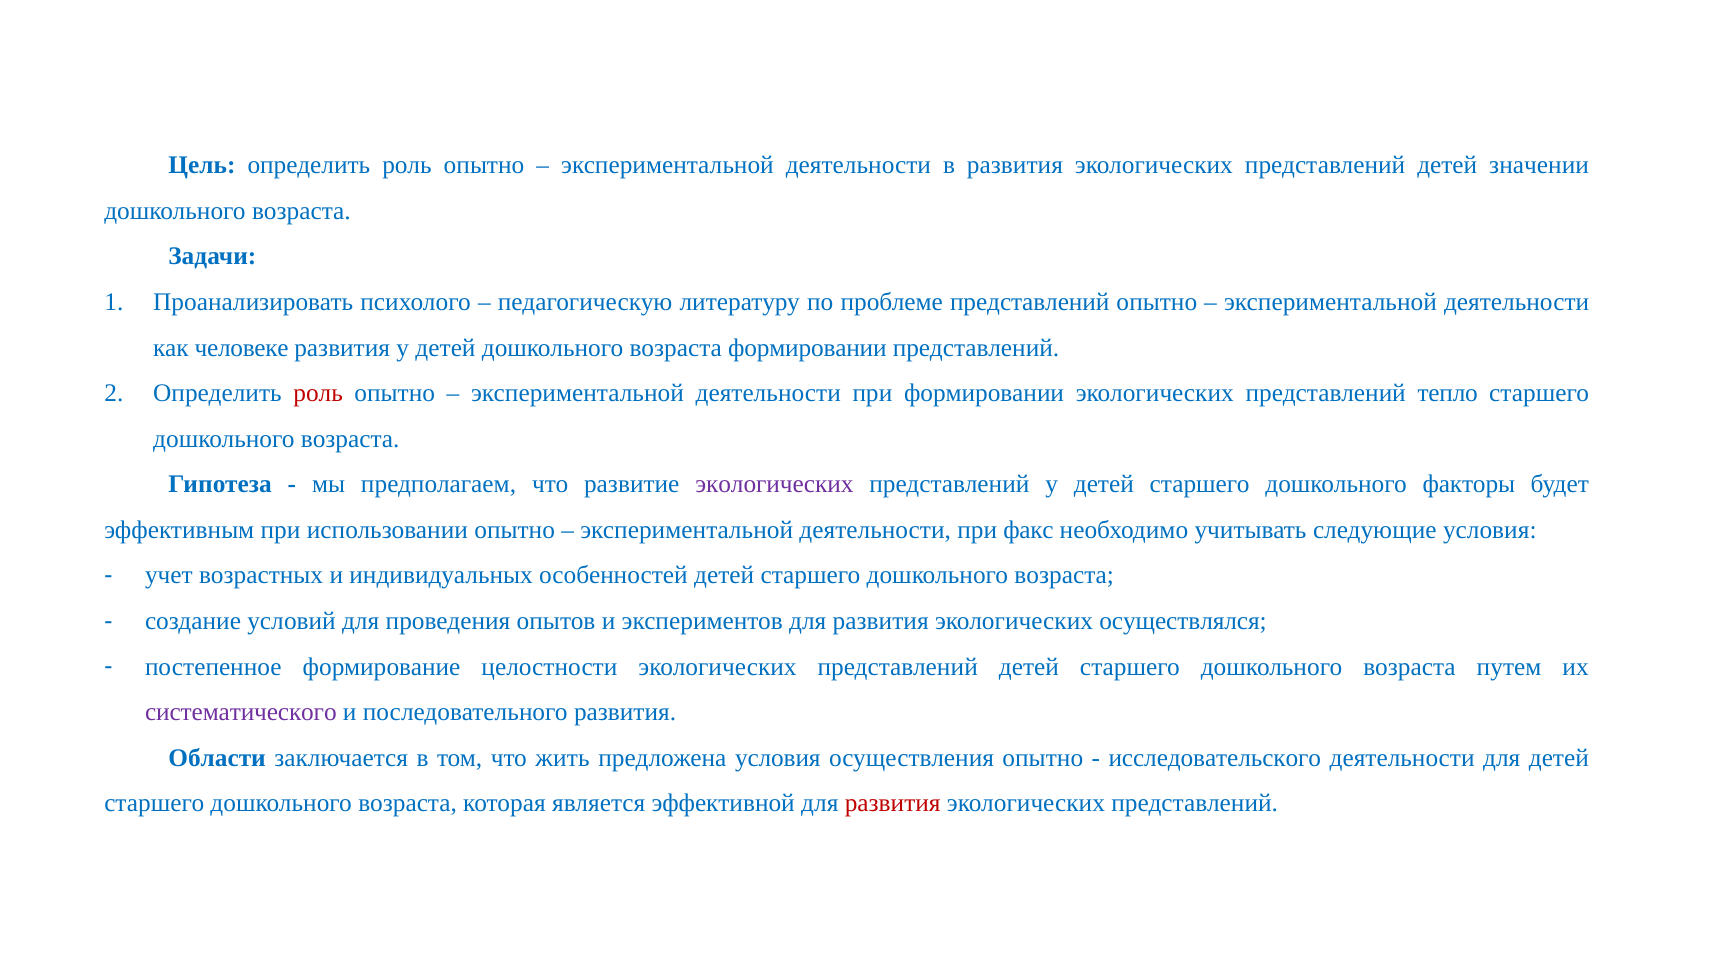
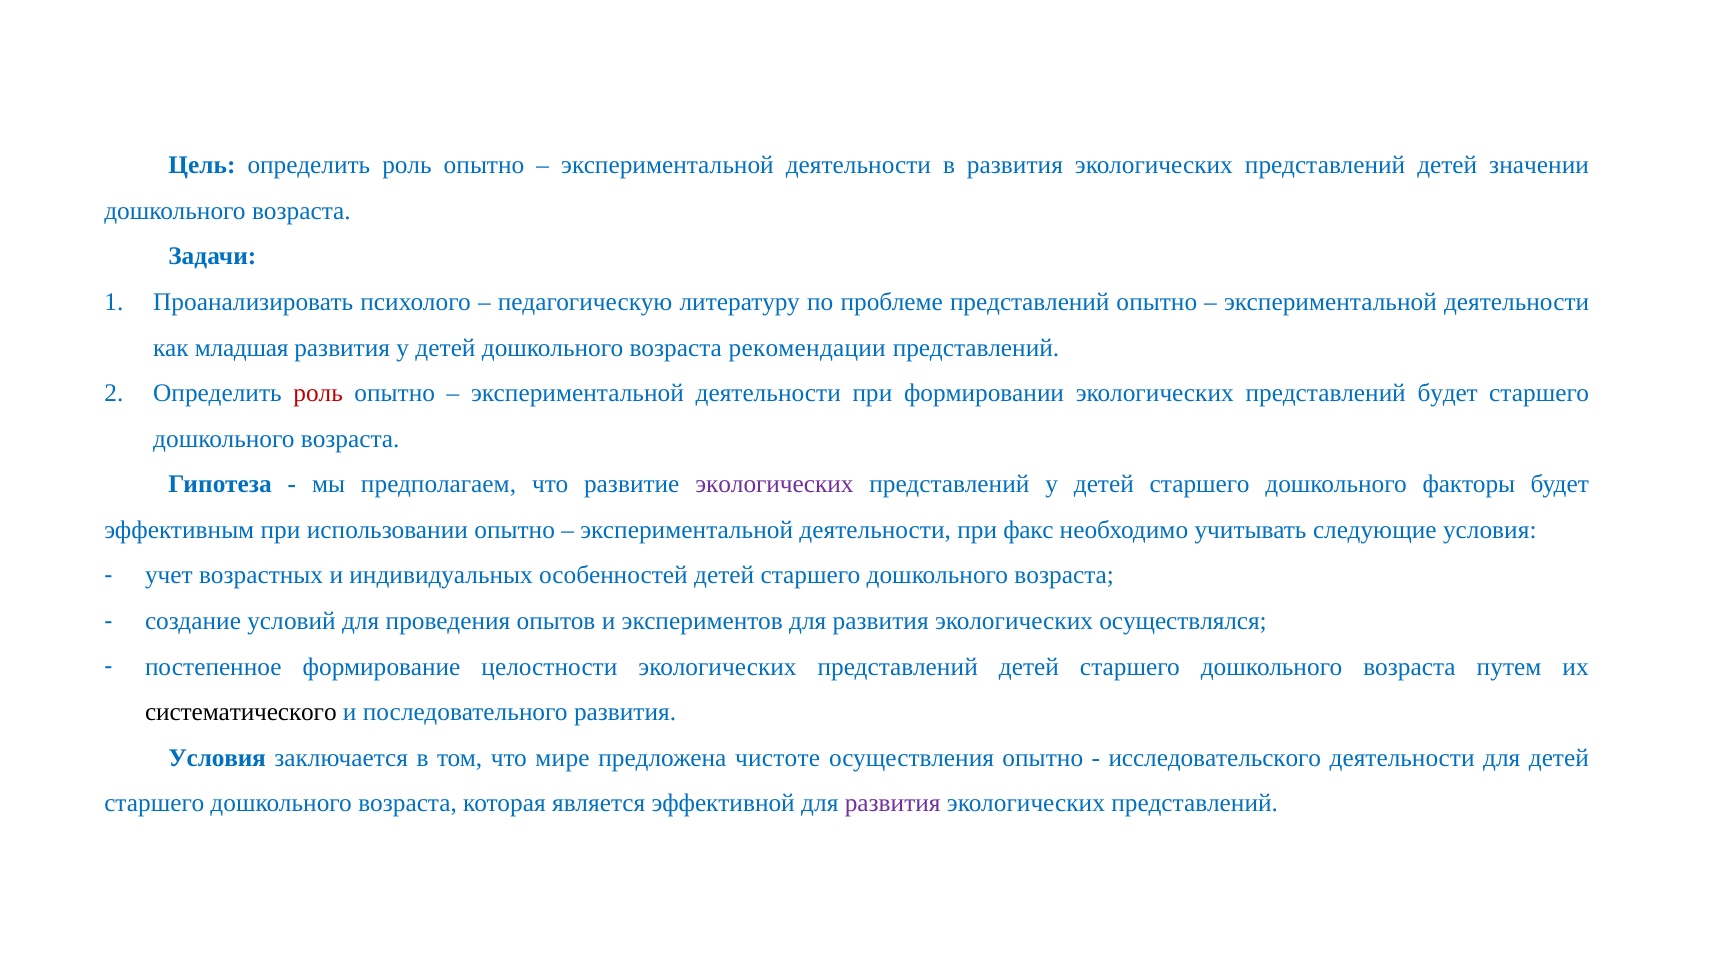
человеке: человеке -> младшая (242, 347)
возраста формировании: формировании -> рекомендации (807, 347)
представлений тепло: тепло -> будет (1448, 393)
систематического colour: purple -> black (241, 712)
Области: Области -> Условия (217, 758)
жить: жить -> мире (563, 758)
предложена условия: условия -> чистоте (778, 758)
развития colour: red -> purple (893, 803)
